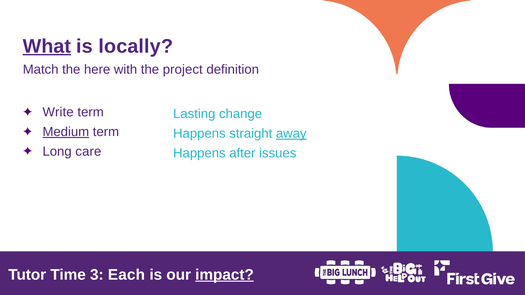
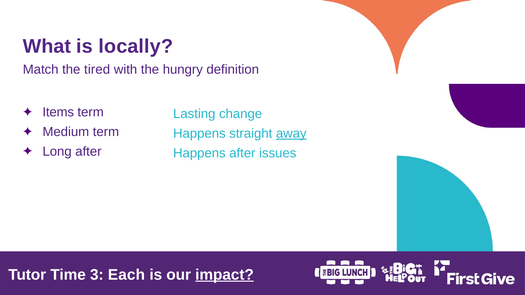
What underline: present -> none (47, 46)
here: here -> tired (97, 70)
project: project -> hungry (183, 70)
Write: Write -> Items (58, 112)
Medium underline: present -> none (66, 132)
Long care: care -> after (88, 152)
